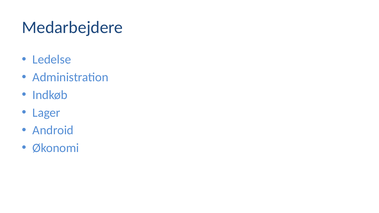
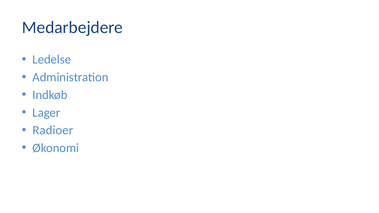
Android: Android -> Radioer (53, 130)
